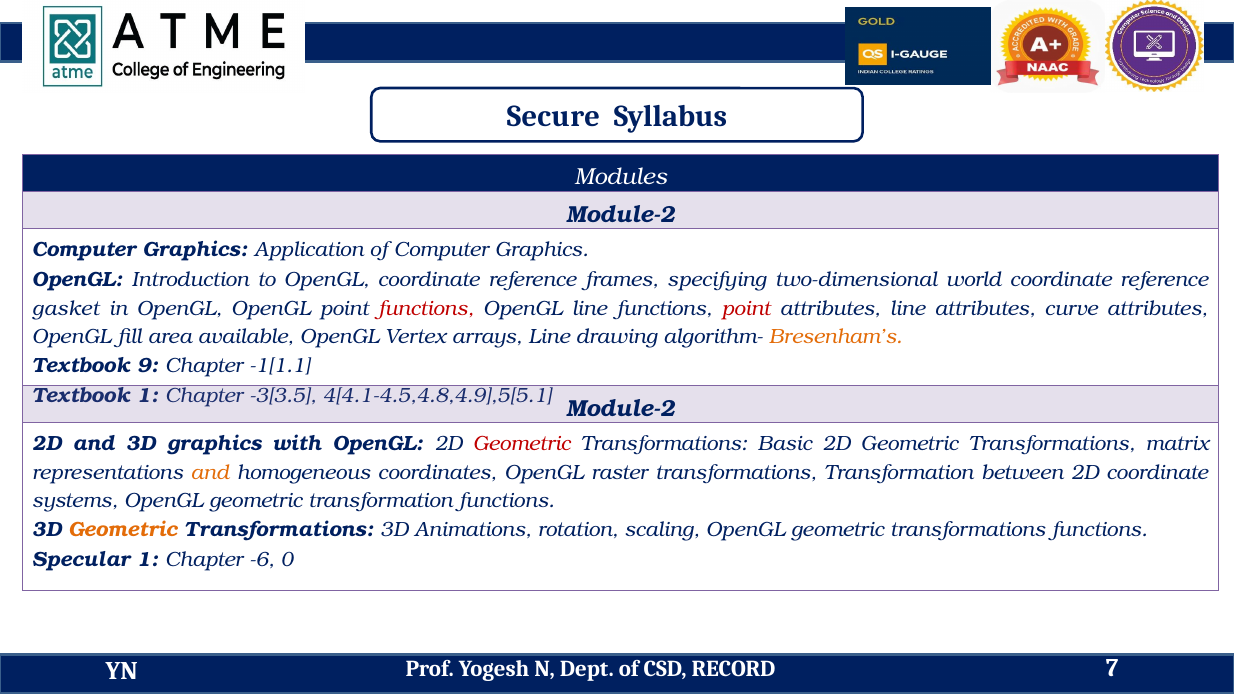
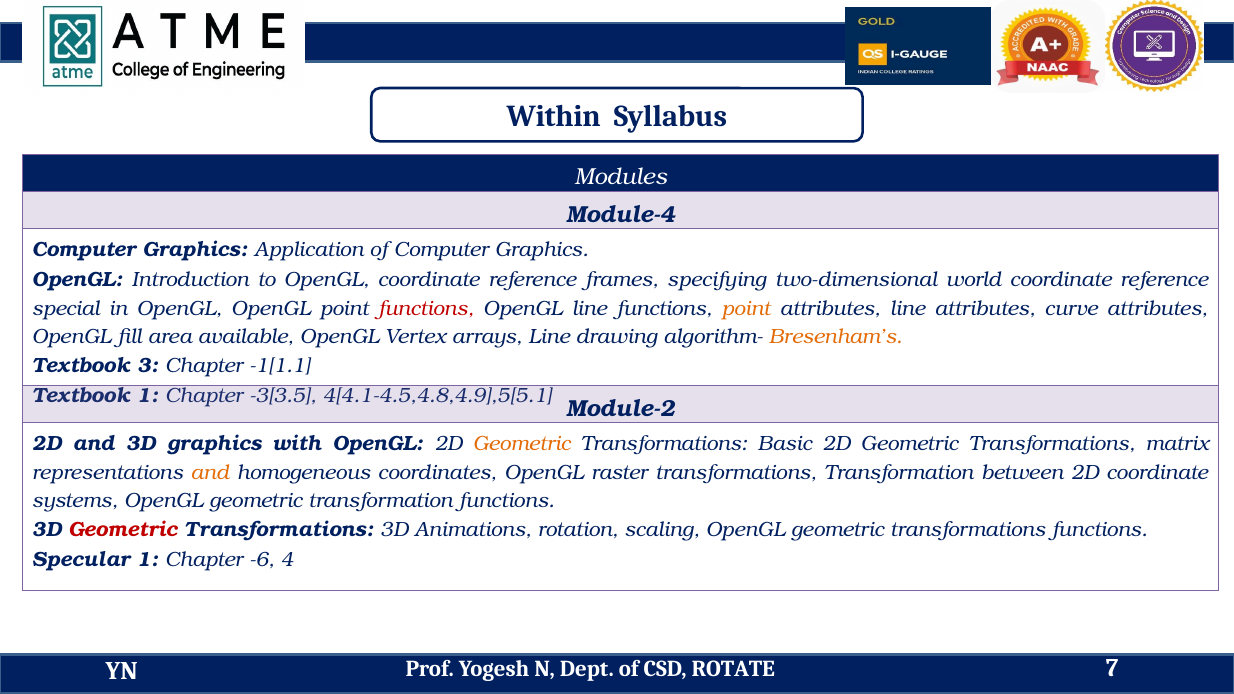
Secure: Secure -> Within (554, 117)
Module-2: Module-2 -> Module-4 (621, 215)
gasket: gasket -> special (66, 309)
point colour: red -> orange (746, 309)
9: 9 -> 3 (147, 366)
Geometric colour: red -> orange (522, 444)
Geometric colour: orange -> red (123, 530)
0: 0 -> 4 (287, 560)
RECORD: RECORD -> ROTATE (733, 669)
